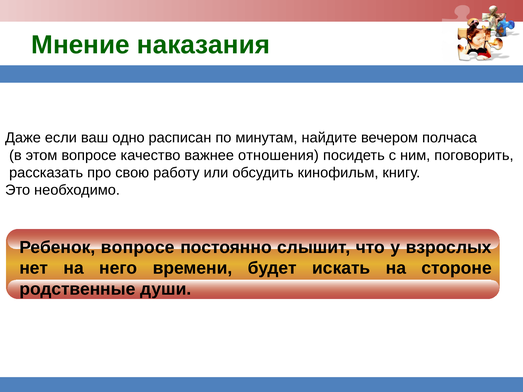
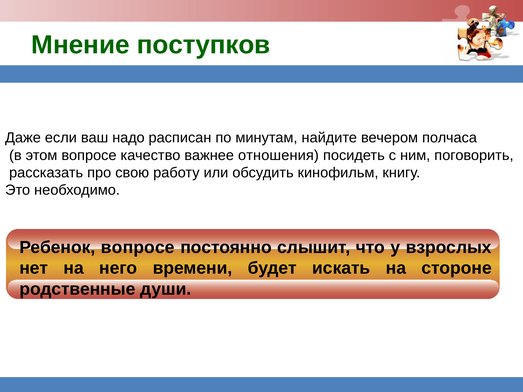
наказания: наказания -> поступков (204, 45)
одно: одно -> надо (128, 138)
